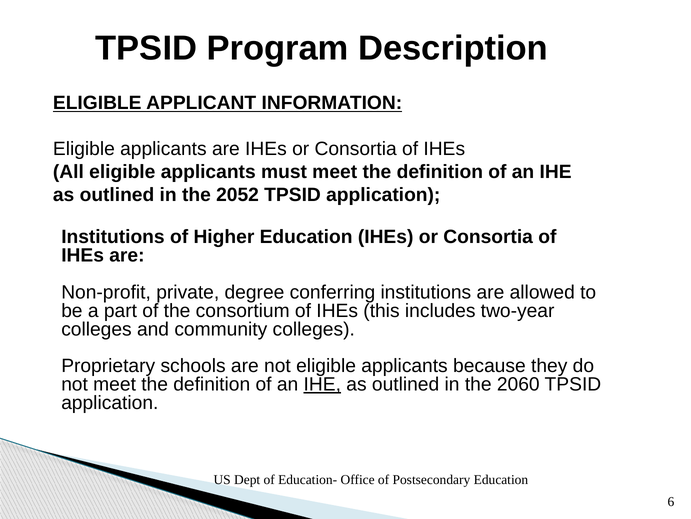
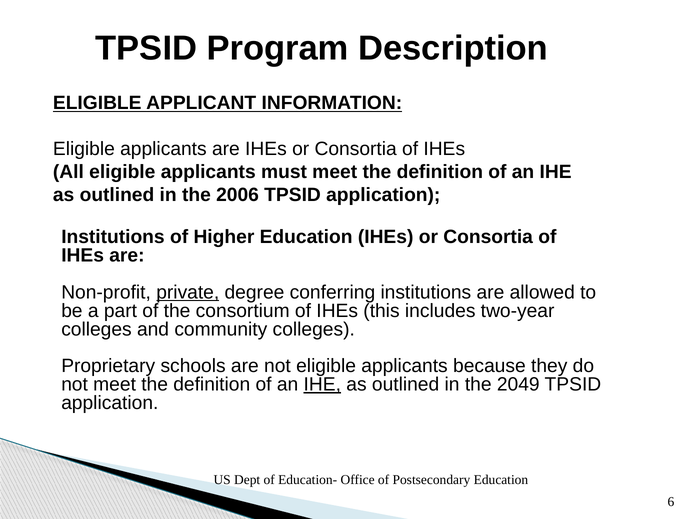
2052: 2052 -> 2006 (238, 195)
private underline: none -> present (188, 292)
2060: 2060 -> 2049 (518, 384)
